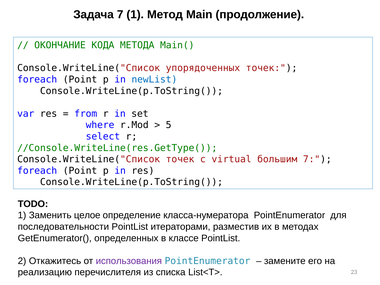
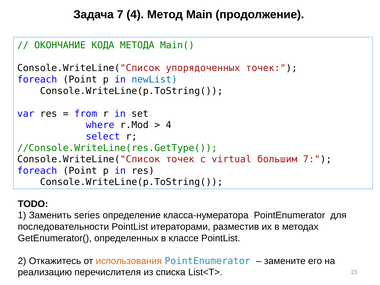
7 1: 1 -> 4 (135, 15)
5: 5 -> 4 (169, 125)
целое: целое -> series (87, 215)
использования colour: purple -> orange (129, 261)
